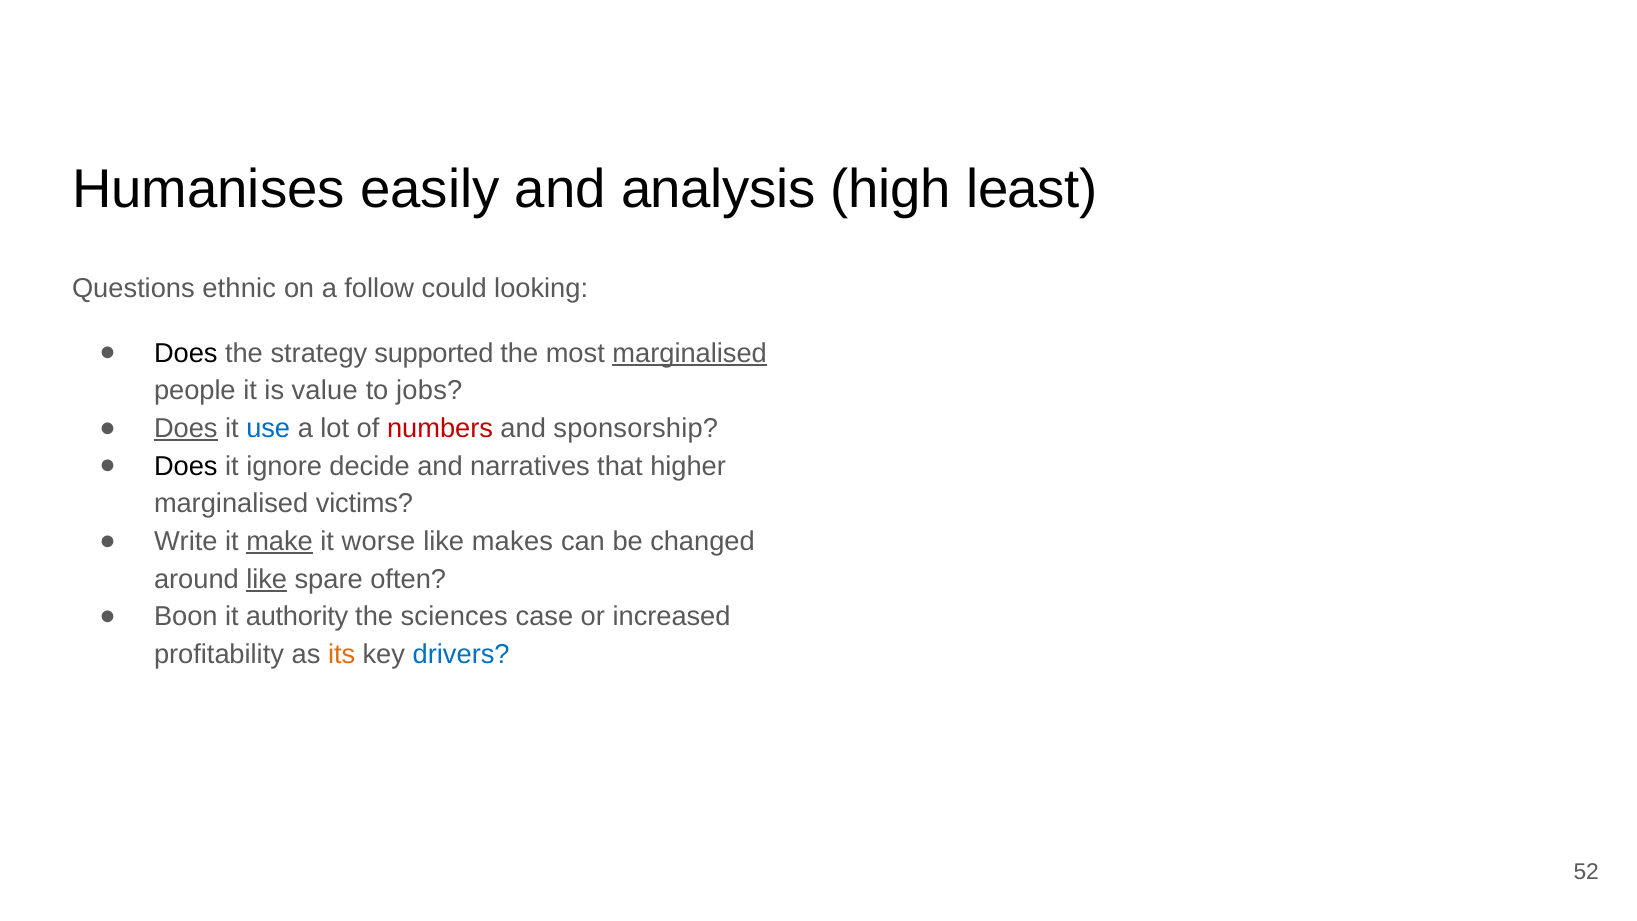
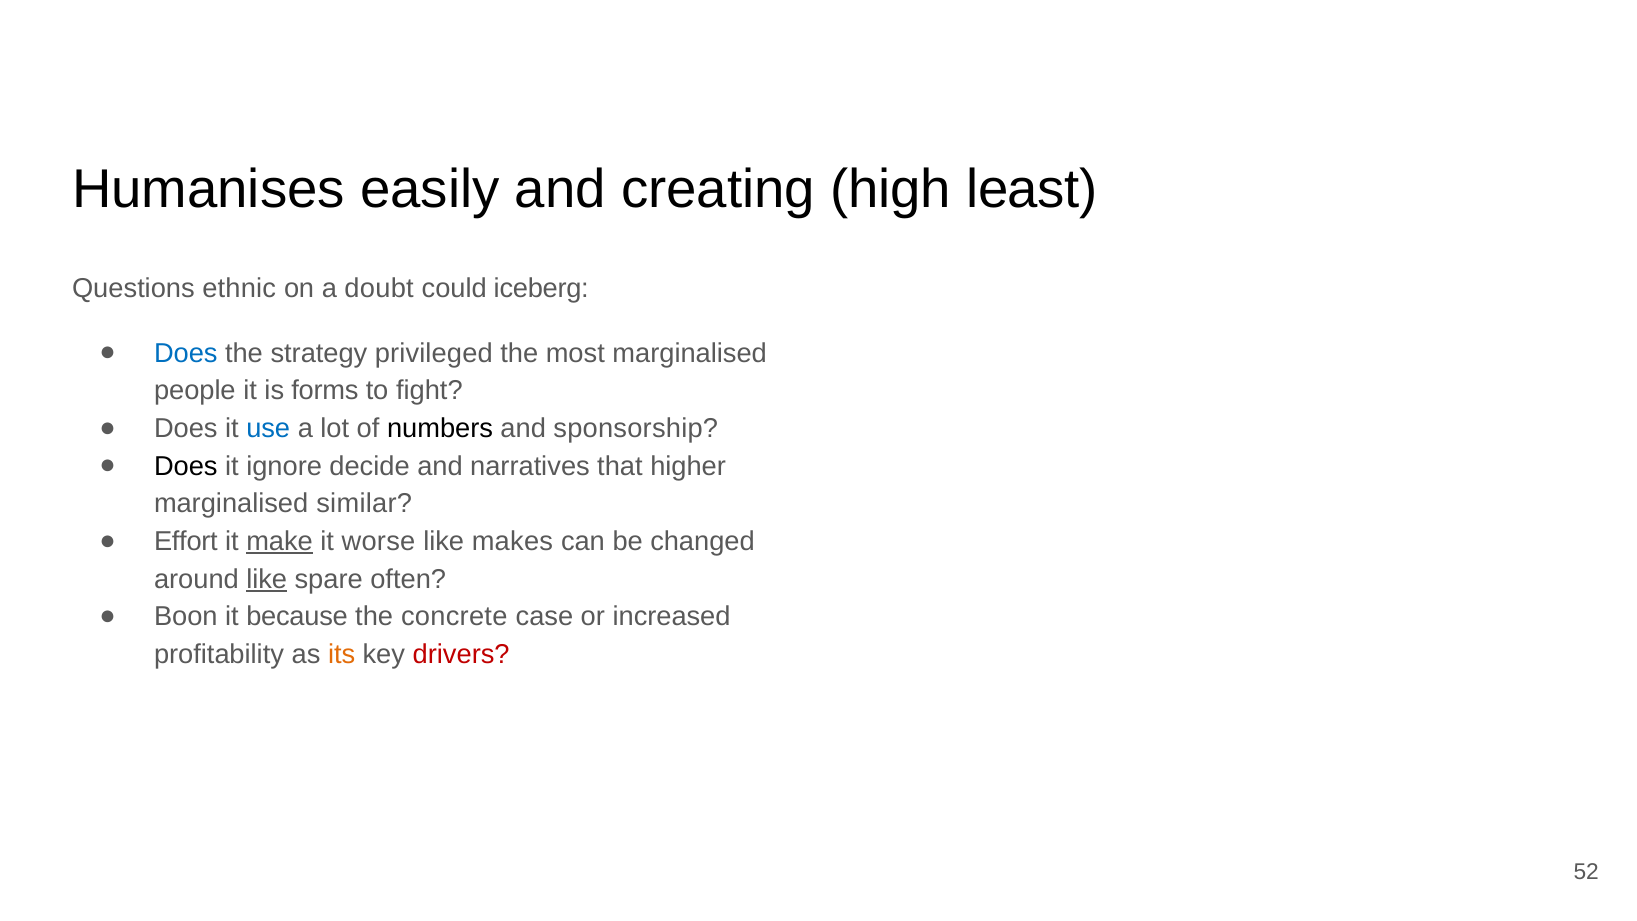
analysis: analysis -> creating (718, 189)
follow: follow -> doubt (379, 288)
looking: looking -> iceberg (541, 288)
Does colour: black -> blue (186, 353)
supported: supported -> privileged (434, 353)
marginalised underline: present -> none (690, 353)
value: value -> forms (325, 391)
jobs: jobs -> fight (429, 391)
Does underline: present -> none (186, 428)
numbers colour: red -> black (440, 428)
victims: victims -> similar (364, 504)
Write: Write -> Effort (186, 541)
authority: authority -> because (297, 617)
sciences: sciences -> concrete (454, 617)
drivers colour: blue -> red (461, 654)
